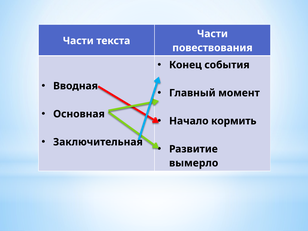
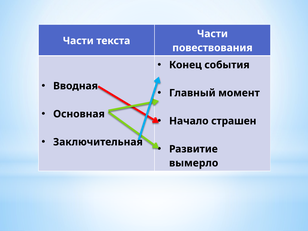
кормить: кормить -> страшен (234, 121)
